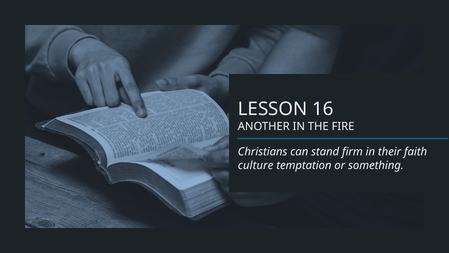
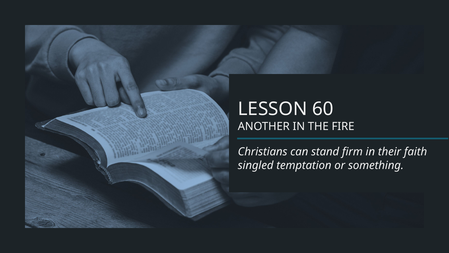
16: 16 -> 60 (323, 109)
culture: culture -> singled (256, 165)
